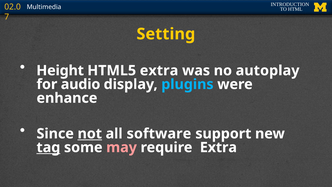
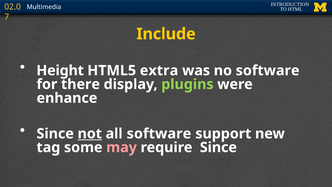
Setting: Setting -> Include (166, 34)
no autoplay: autoplay -> software (268, 70)
audio: audio -> there (80, 84)
plugins colour: light blue -> light green (187, 84)
tag underline: present -> none (48, 147)
require Extra: Extra -> Since (218, 147)
